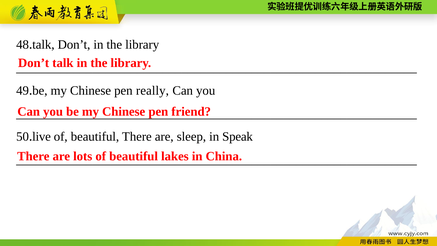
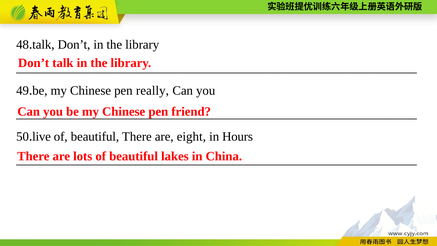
sleep: sleep -> eight (191, 136)
Speak: Speak -> Hours (238, 136)
